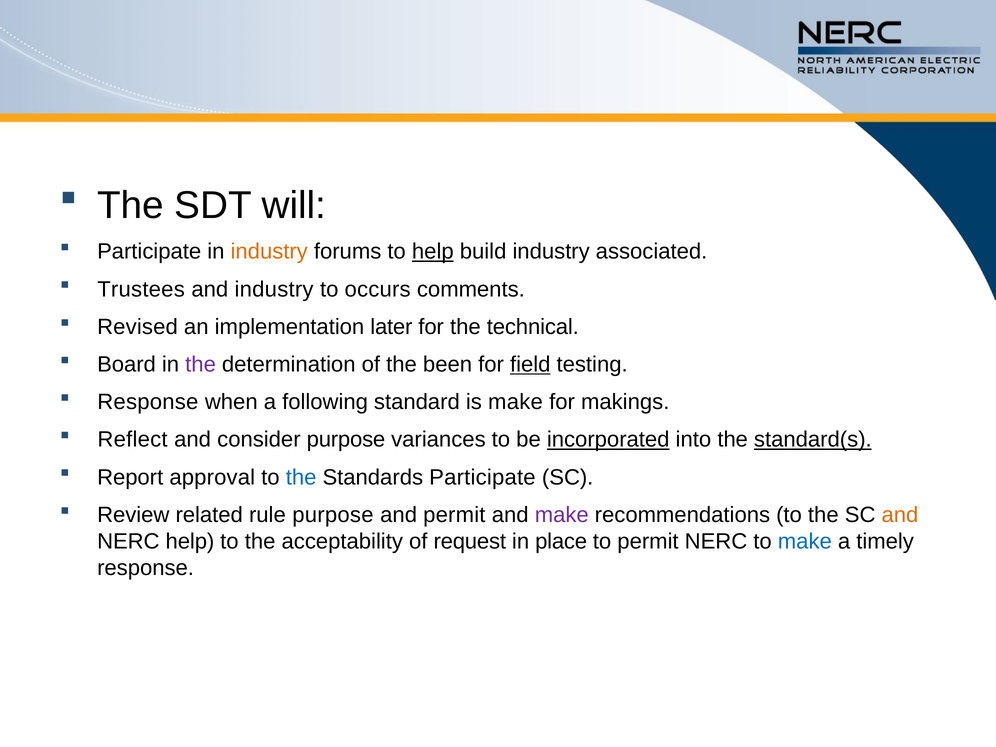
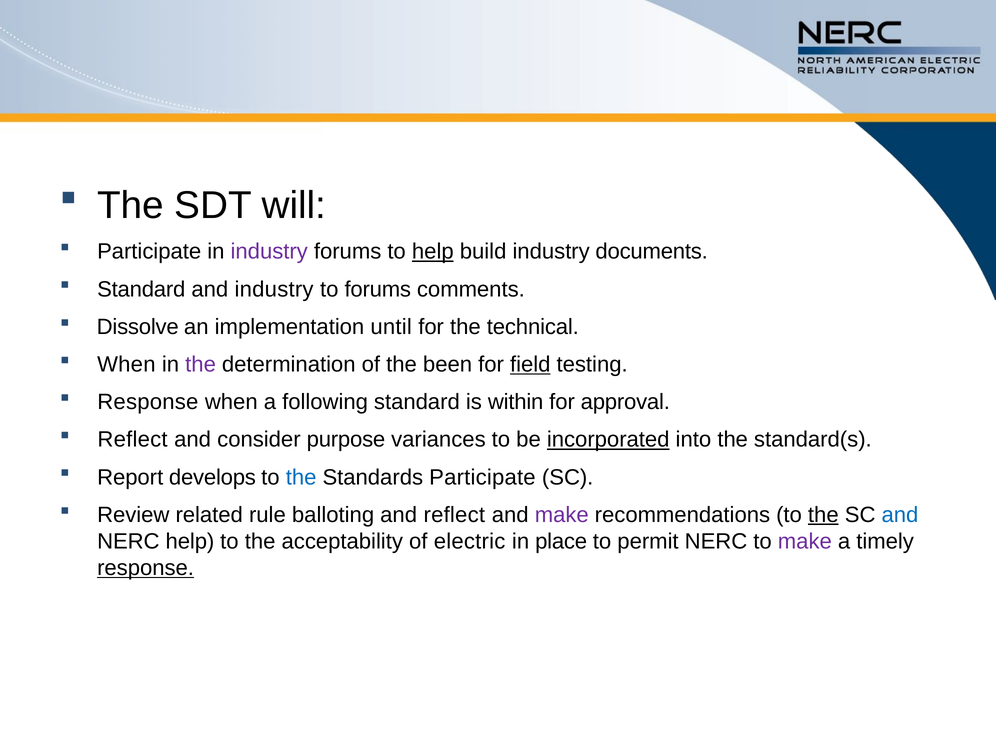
industry colour: orange -> purple (269, 252)
associated: associated -> documents (652, 252)
Trustees: Trustees -> Standard (141, 289)
to occurs: occurs -> forums (378, 289)
Revised: Revised -> Dissolve (138, 327)
later: later -> until (391, 327)
Board: Board -> When (126, 364)
is make: make -> within (516, 402)
makings: makings -> approval (625, 402)
standard(s underline: present -> none (813, 440)
approval: approval -> develops (212, 477)
rule purpose: purpose -> balloting (333, 515)
and permit: permit -> reflect (454, 515)
the underline: none -> present (823, 515)
and colour: orange -> blue (900, 515)
request: request -> electric (470, 541)
make colour: blue -> purple (805, 541)
response underline: none -> present (146, 568)
